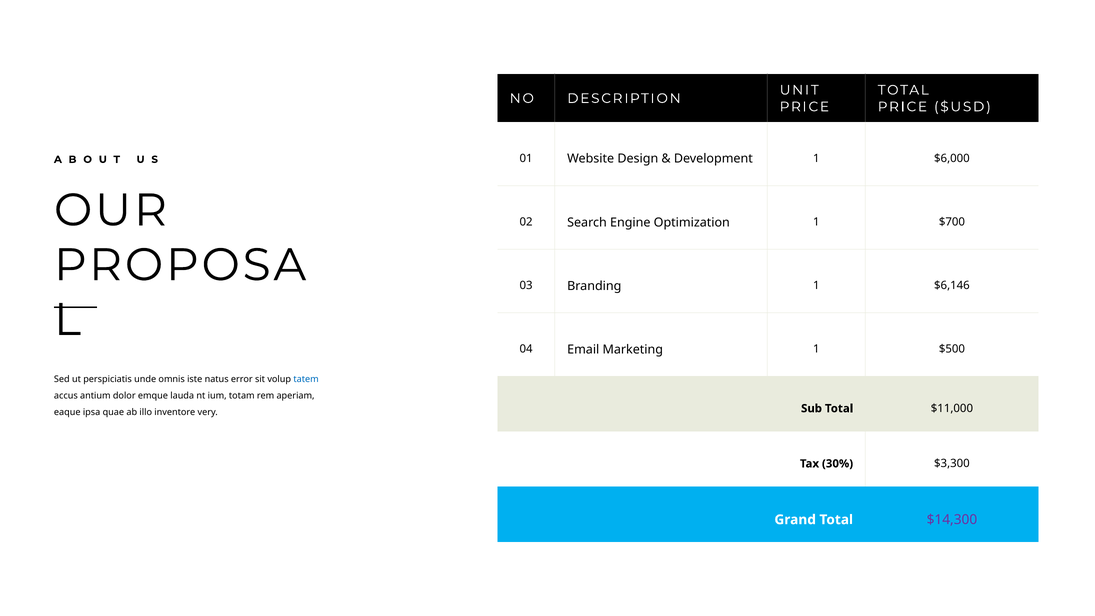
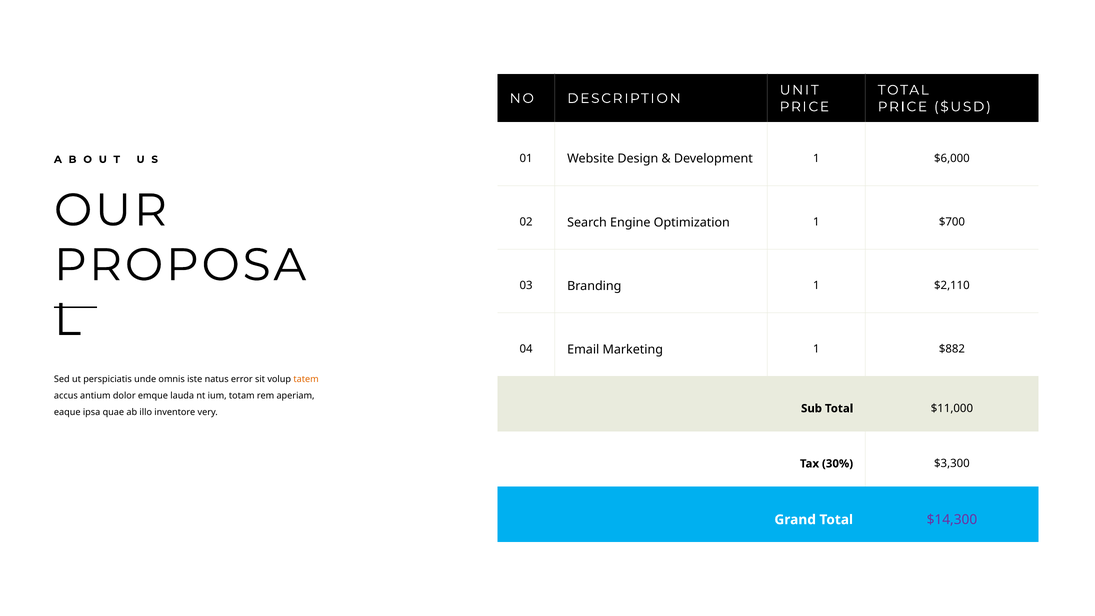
$6,146: $6,146 -> $2,110 (952, 286)
$500: $500 -> $882 (952, 349)
tatem colour: blue -> orange (306, 379)
